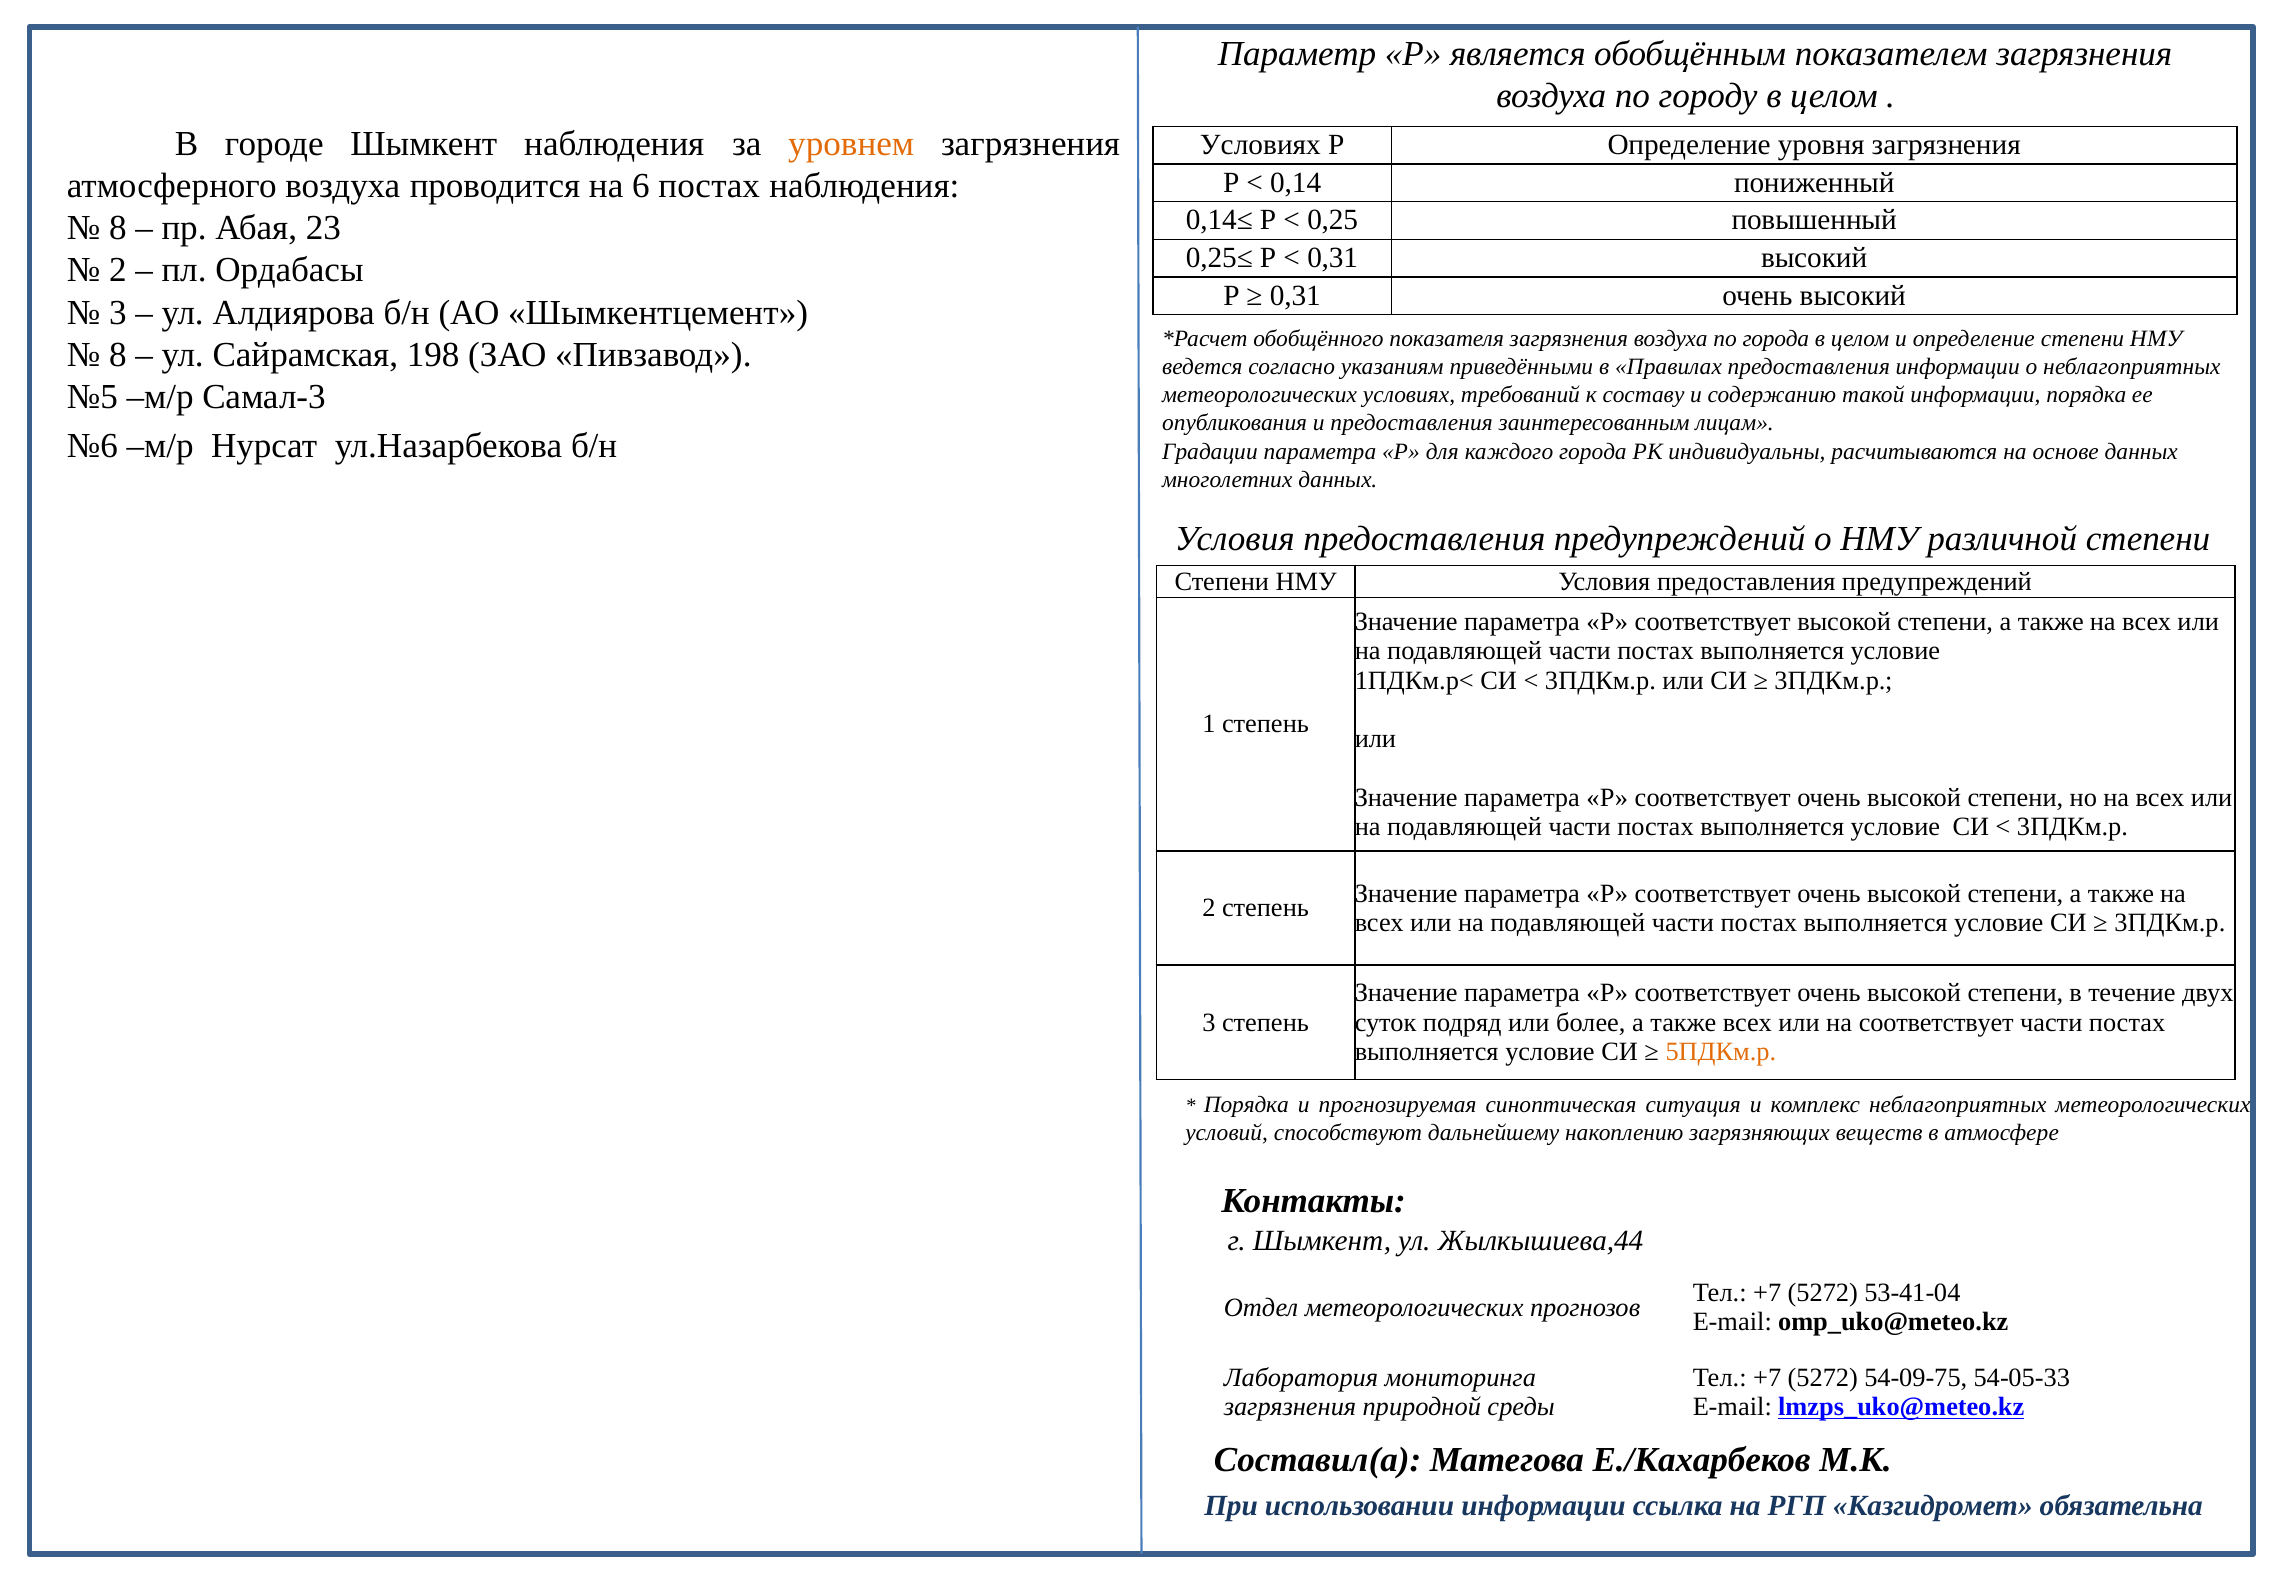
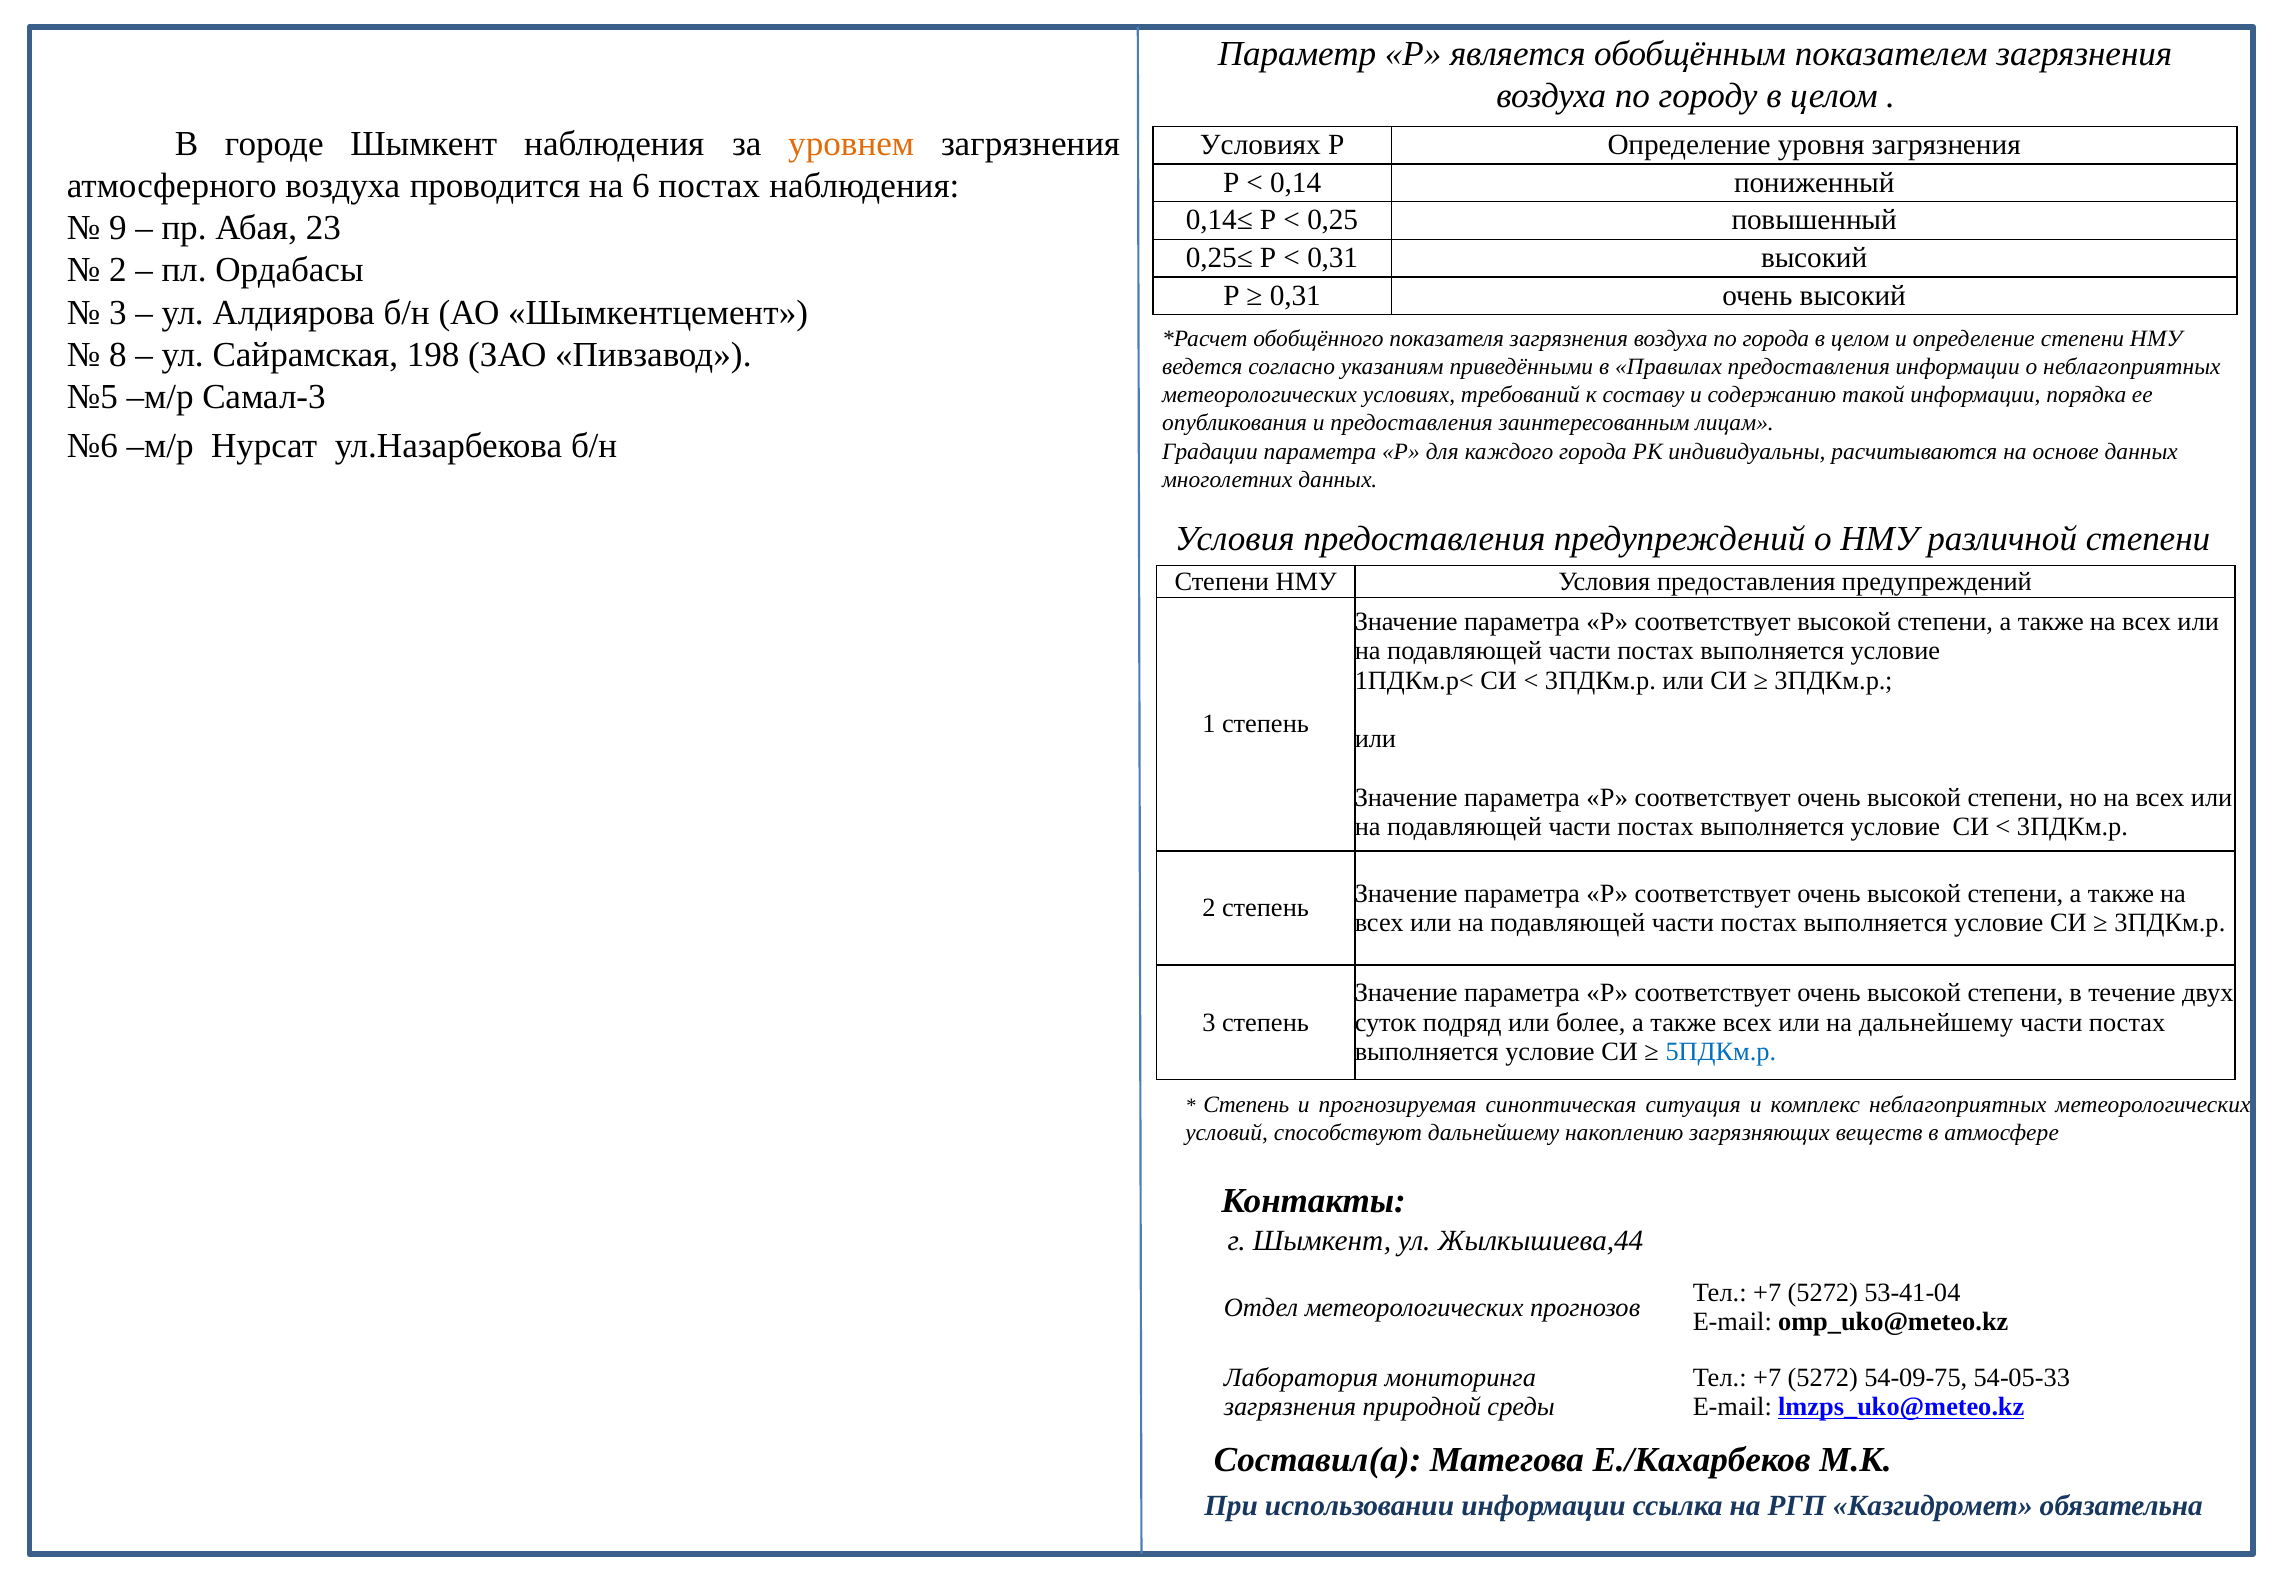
8: 8 -> 9 (118, 228)
на соответствует: соответствует -> дальнейшему (1936, 1022)
5ПДКм.р colour: orange -> blue (1721, 1051)
Порядка: Порядка -> Степень (1246, 1104)
